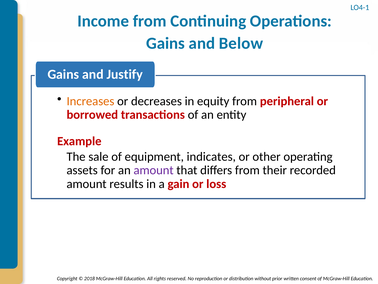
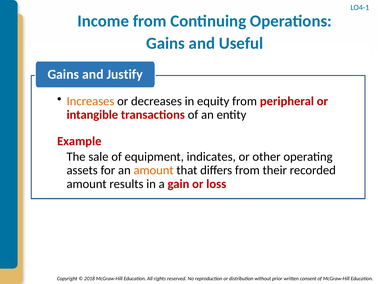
Below: Below -> Useful (241, 43)
borrowed: borrowed -> intangible (92, 115)
amount colour: purple -> orange (154, 170)
